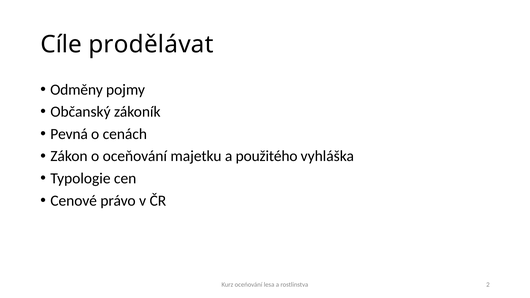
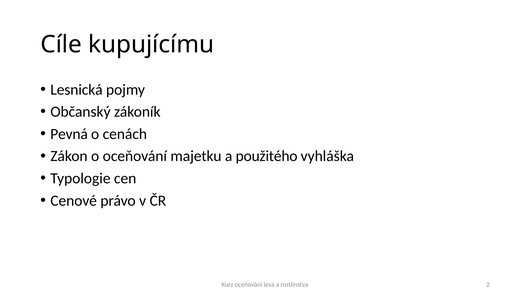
prodělávat: prodělávat -> kupujícímu (151, 45)
Odměny: Odměny -> Lesnická (76, 90)
